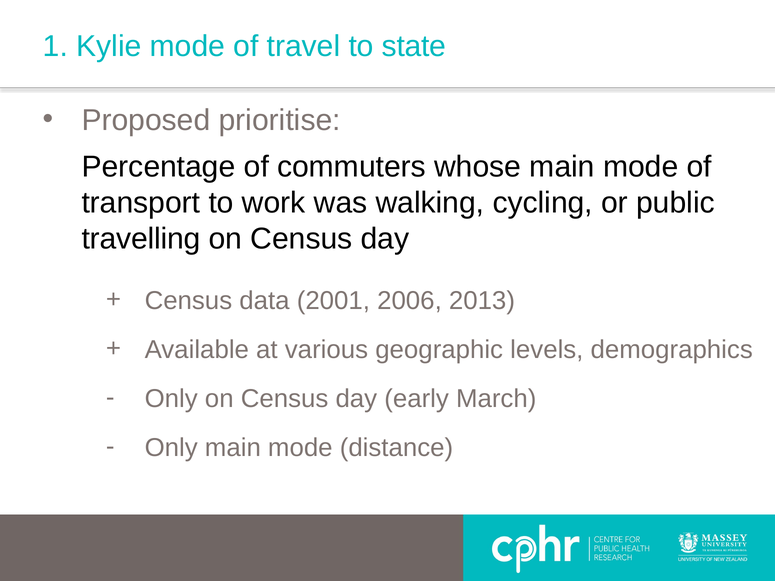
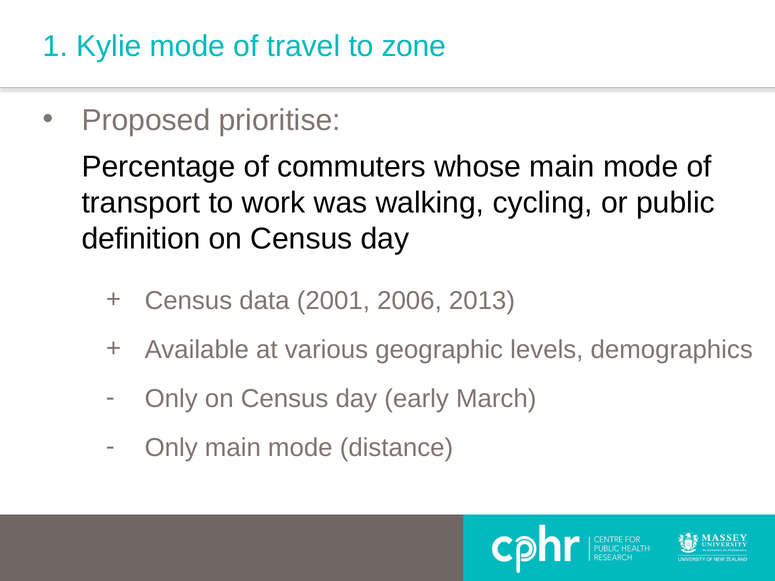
state: state -> zone (414, 46)
travelling: travelling -> definition (141, 239)
